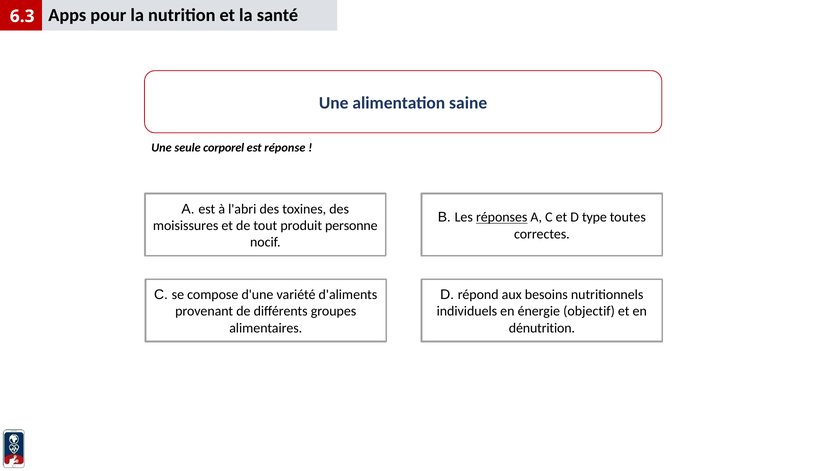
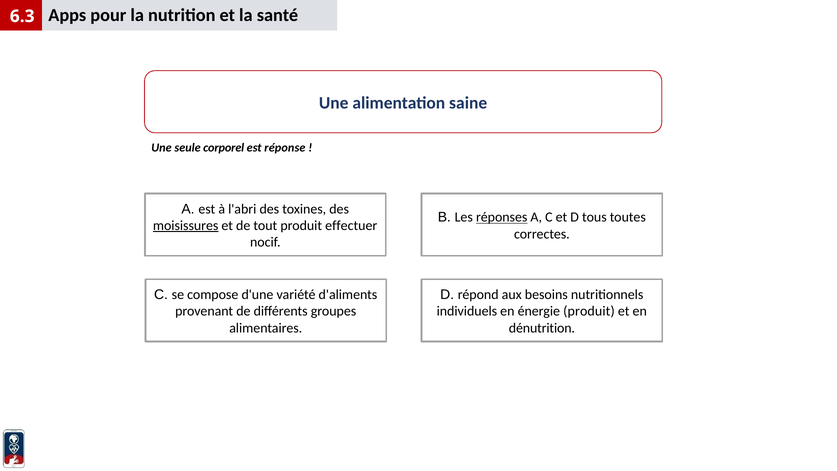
type: type -> tous (594, 217)
moisissures underline: none -> present (186, 226)
personne: personne -> effectuer (351, 226)
énergie objectif: objectif -> produit (589, 311)
